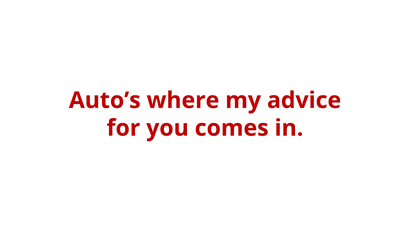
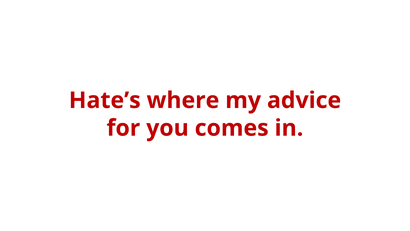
Auto’s: Auto’s -> Hate’s (105, 100)
